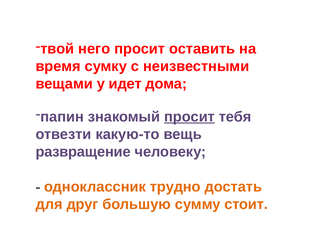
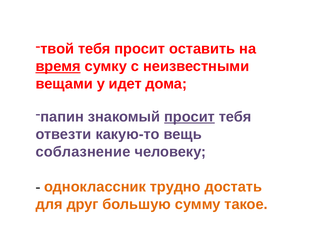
твой него: него -> тебя (94, 49)
время underline: none -> present (58, 66)
развращение: развращение -> соблазнение (83, 152)
стоит: стоит -> такое (246, 204)
